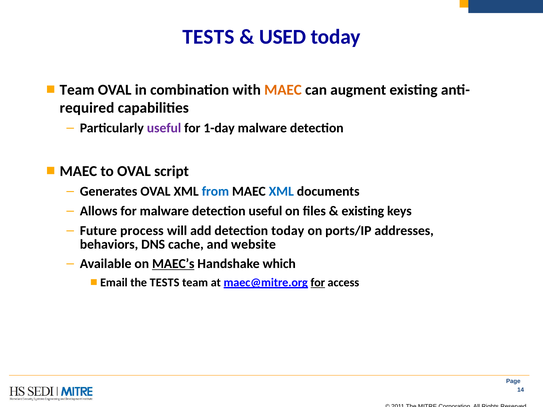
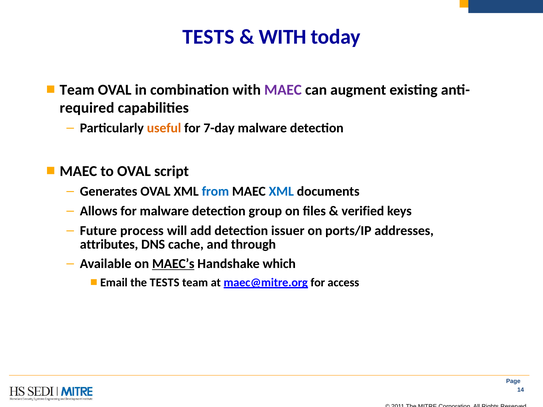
USED: USED -> WITH (283, 37)
MAEC colour: orange -> purple (283, 90)
useful colour: purple -> orange (164, 128)
1-day: 1-day -> 7-day (219, 128)
detection useful: useful -> group (265, 211)
existing: existing -> verified (363, 211)
detection today: today -> issuer (288, 231)
behaviors: behaviors -> attributes (109, 244)
website: website -> through (253, 244)
for underline: present -> none (318, 283)
